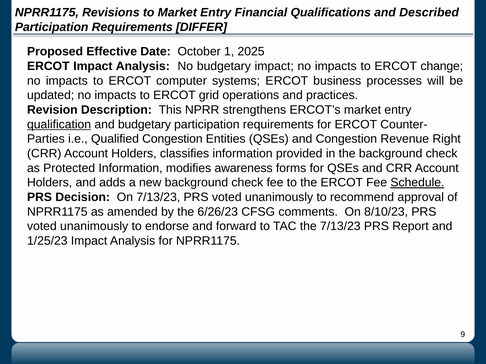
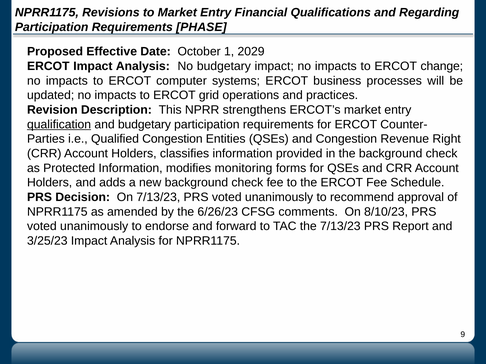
Described: Described -> Regarding (429, 12)
DIFFER: DIFFER -> PHASE (201, 27)
2025: 2025 -> 2029 (251, 52)
awareness: awareness -> monitoring (243, 168)
Schedule underline: present -> none (417, 183)
1/25/23: 1/25/23 -> 3/25/23 (47, 241)
